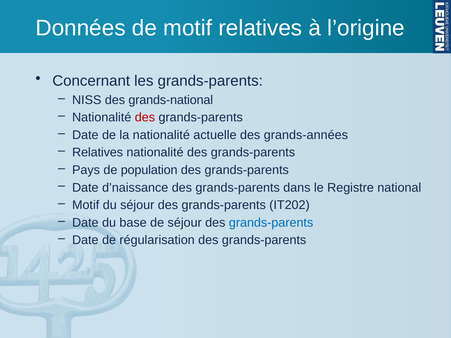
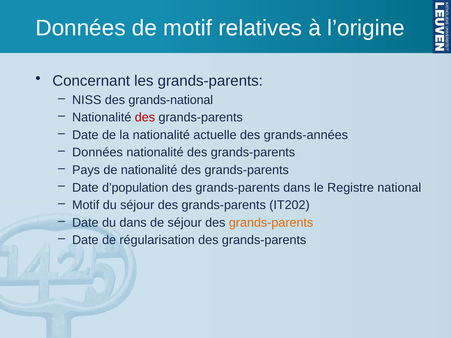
Relatives: Relatives -> Données (97, 153)
de population: population -> nationalité (149, 170)
d’naissance: d’naissance -> d’population (135, 188)
du base: base -> dans (133, 223)
grands-parents colour: blue -> orange (271, 223)
